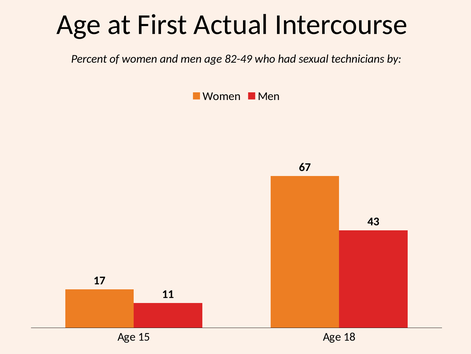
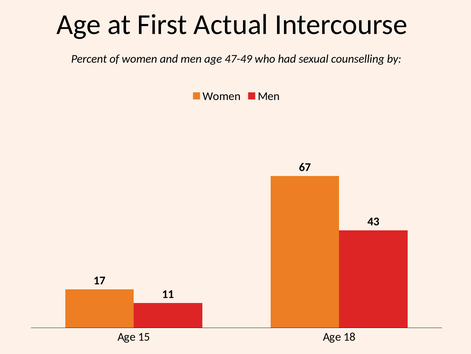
82-49: 82-49 -> 47-49 (238, 59)
technicians: technicians -> counselling (358, 59)
